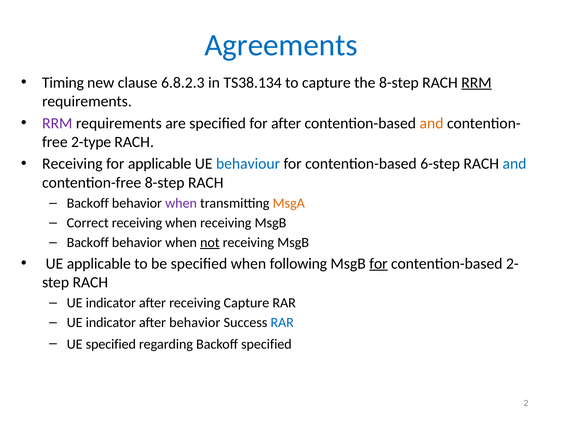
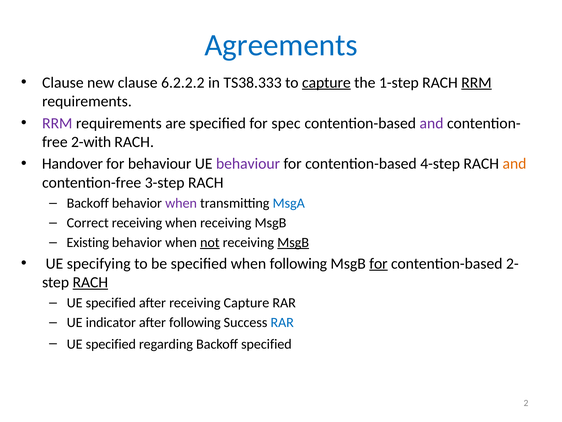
Timing: Timing -> Clause (63, 82)
6.8.2.3: 6.8.2.3 -> 6.2.2.2 (183, 82)
TS38.134: TS38.134 -> TS38.333 (253, 82)
capture underline: none -> present (326, 82)
the 8-step: 8-step -> 1-step (399, 82)
for after: after -> spec (286, 123)
and colour: orange -> purple (432, 123)
2-type: 2-type -> 2-with (91, 142)
Receiving: Receiving -> Handover (72, 164)
for applicable: applicable -> behaviour (160, 164)
behaviour colour: blue -> purple (248, 164)
6-step: 6-step -> 4-step (440, 164)
and colour: blue -> orange (514, 164)
contention-free 8-step: 8-step -> 3-step (165, 182)
MsgA colour: orange -> blue (289, 203)
Backoff: Backoff -> Existing (88, 242)
MsgB underline: none -> present (293, 242)
UE applicable: applicable -> specifying (99, 263)
RACH underline: none -> present (90, 282)
indicator: indicator -> specified (111, 302)
after behavior: behavior -> following (195, 322)
